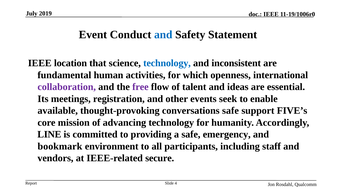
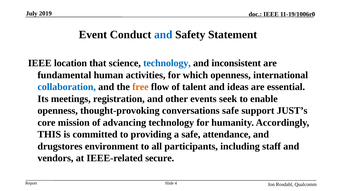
collaboration colour: purple -> blue (67, 87)
free colour: purple -> orange (140, 87)
available: available -> openness (58, 110)
FIVE’s: FIVE’s -> JUST’s (292, 110)
LINE: LINE -> THIS (49, 134)
emergency: emergency -> attendance (227, 134)
bookmark: bookmark -> drugstores (60, 146)
